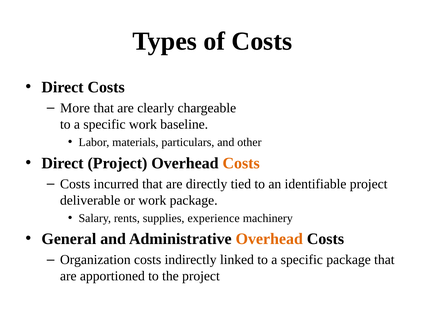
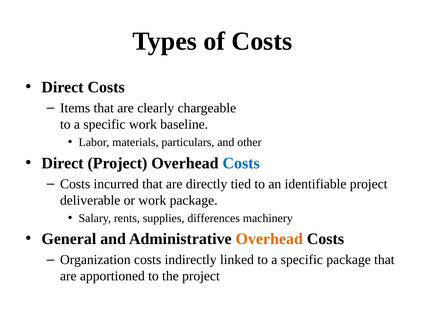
More: More -> Items (75, 108)
Costs colour: orange -> blue (241, 163)
experience: experience -> differences (214, 218)
